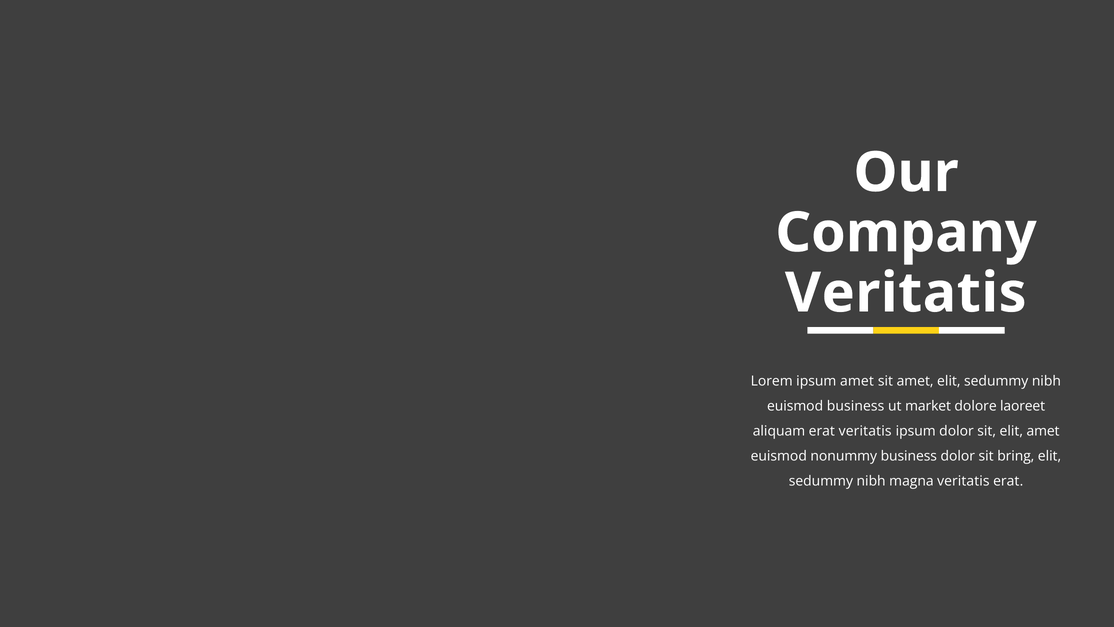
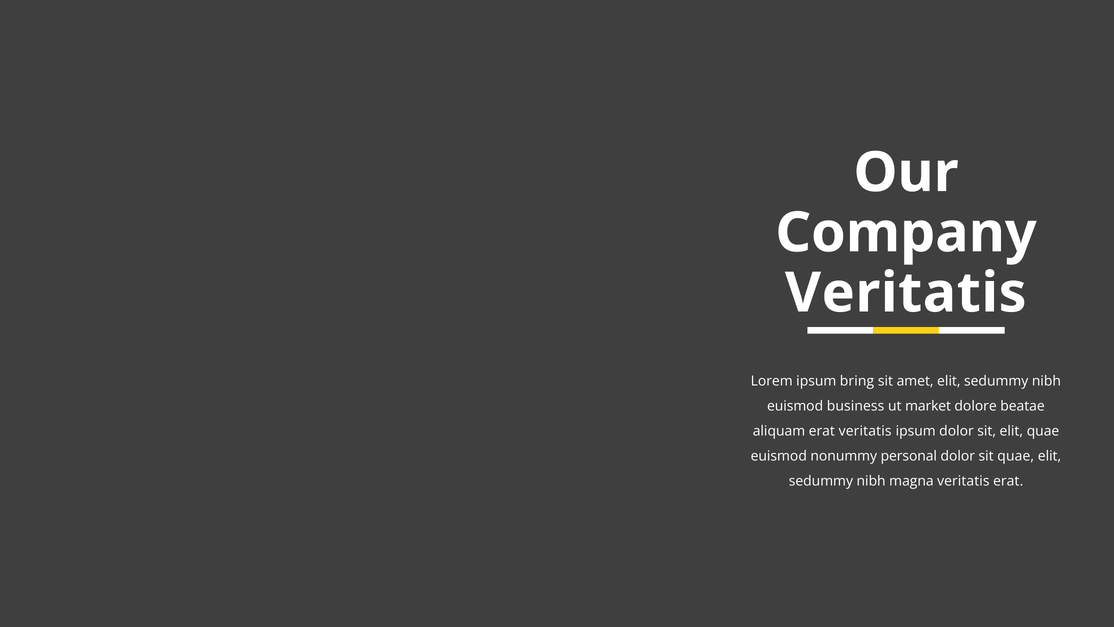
ipsum amet: amet -> bring (857, 381)
laoreet: laoreet -> beatae (1023, 406)
elit amet: amet -> quae (1043, 431)
nonummy business: business -> personal (909, 456)
sit bring: bring -> quae (1016, 456)
